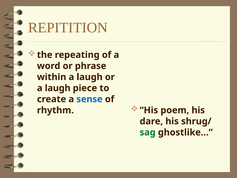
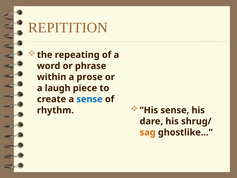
within a laugh: laugh -> prose (90, 77)
His poem: poem -> sense (175, 110)
sag colour: green -> orange (148, 132)
